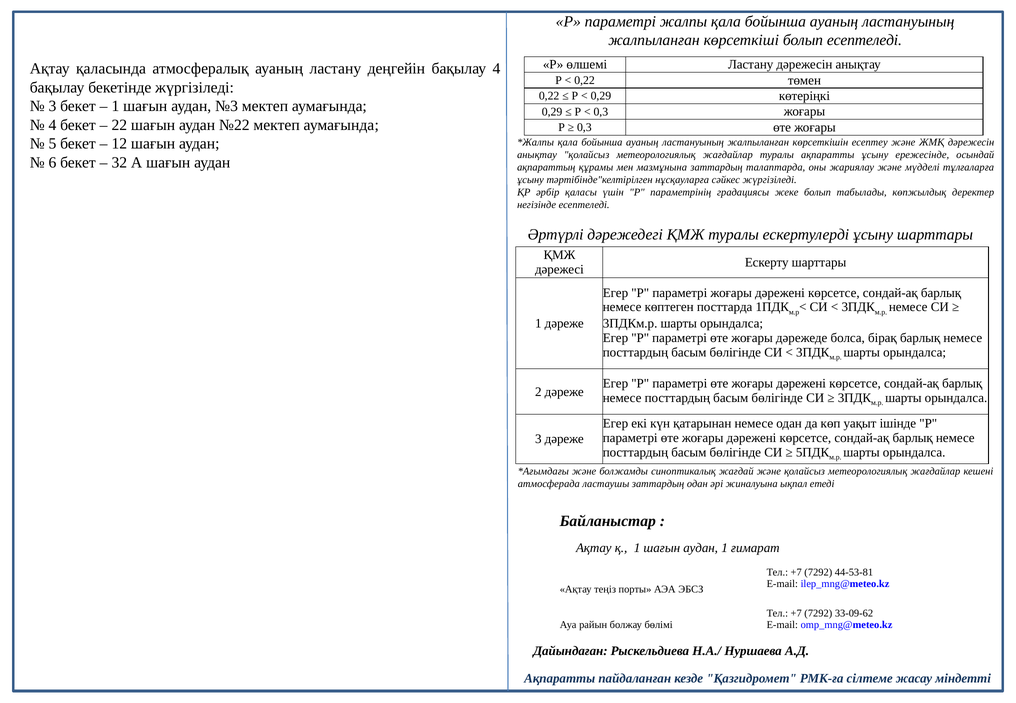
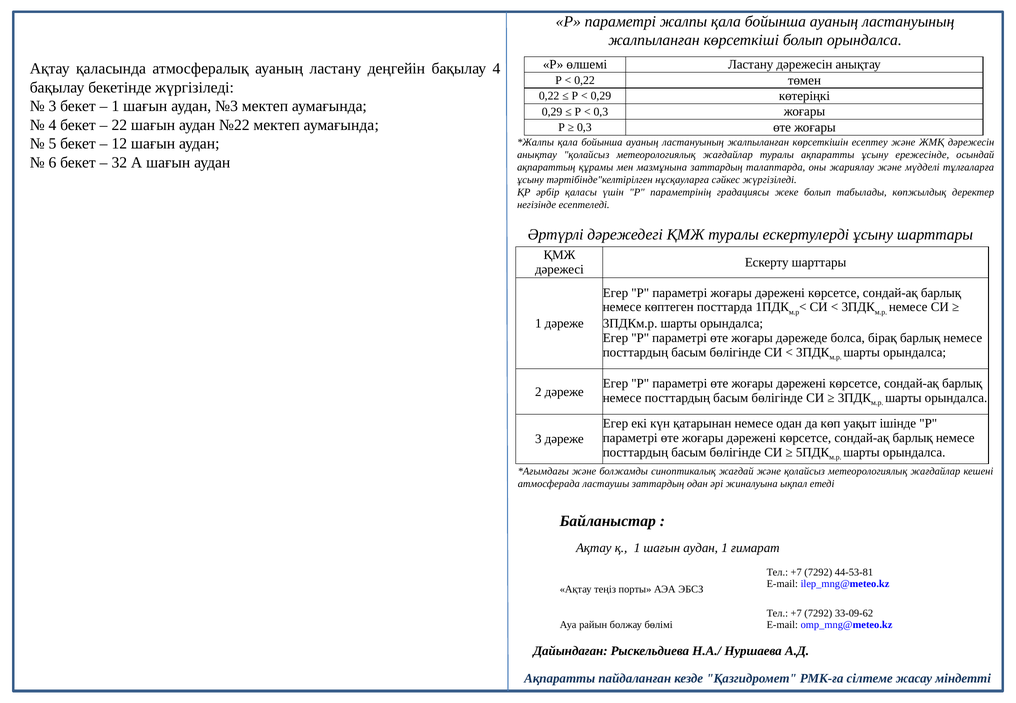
болып есептеледі: есептеледі -> орындалса (864, 40)
